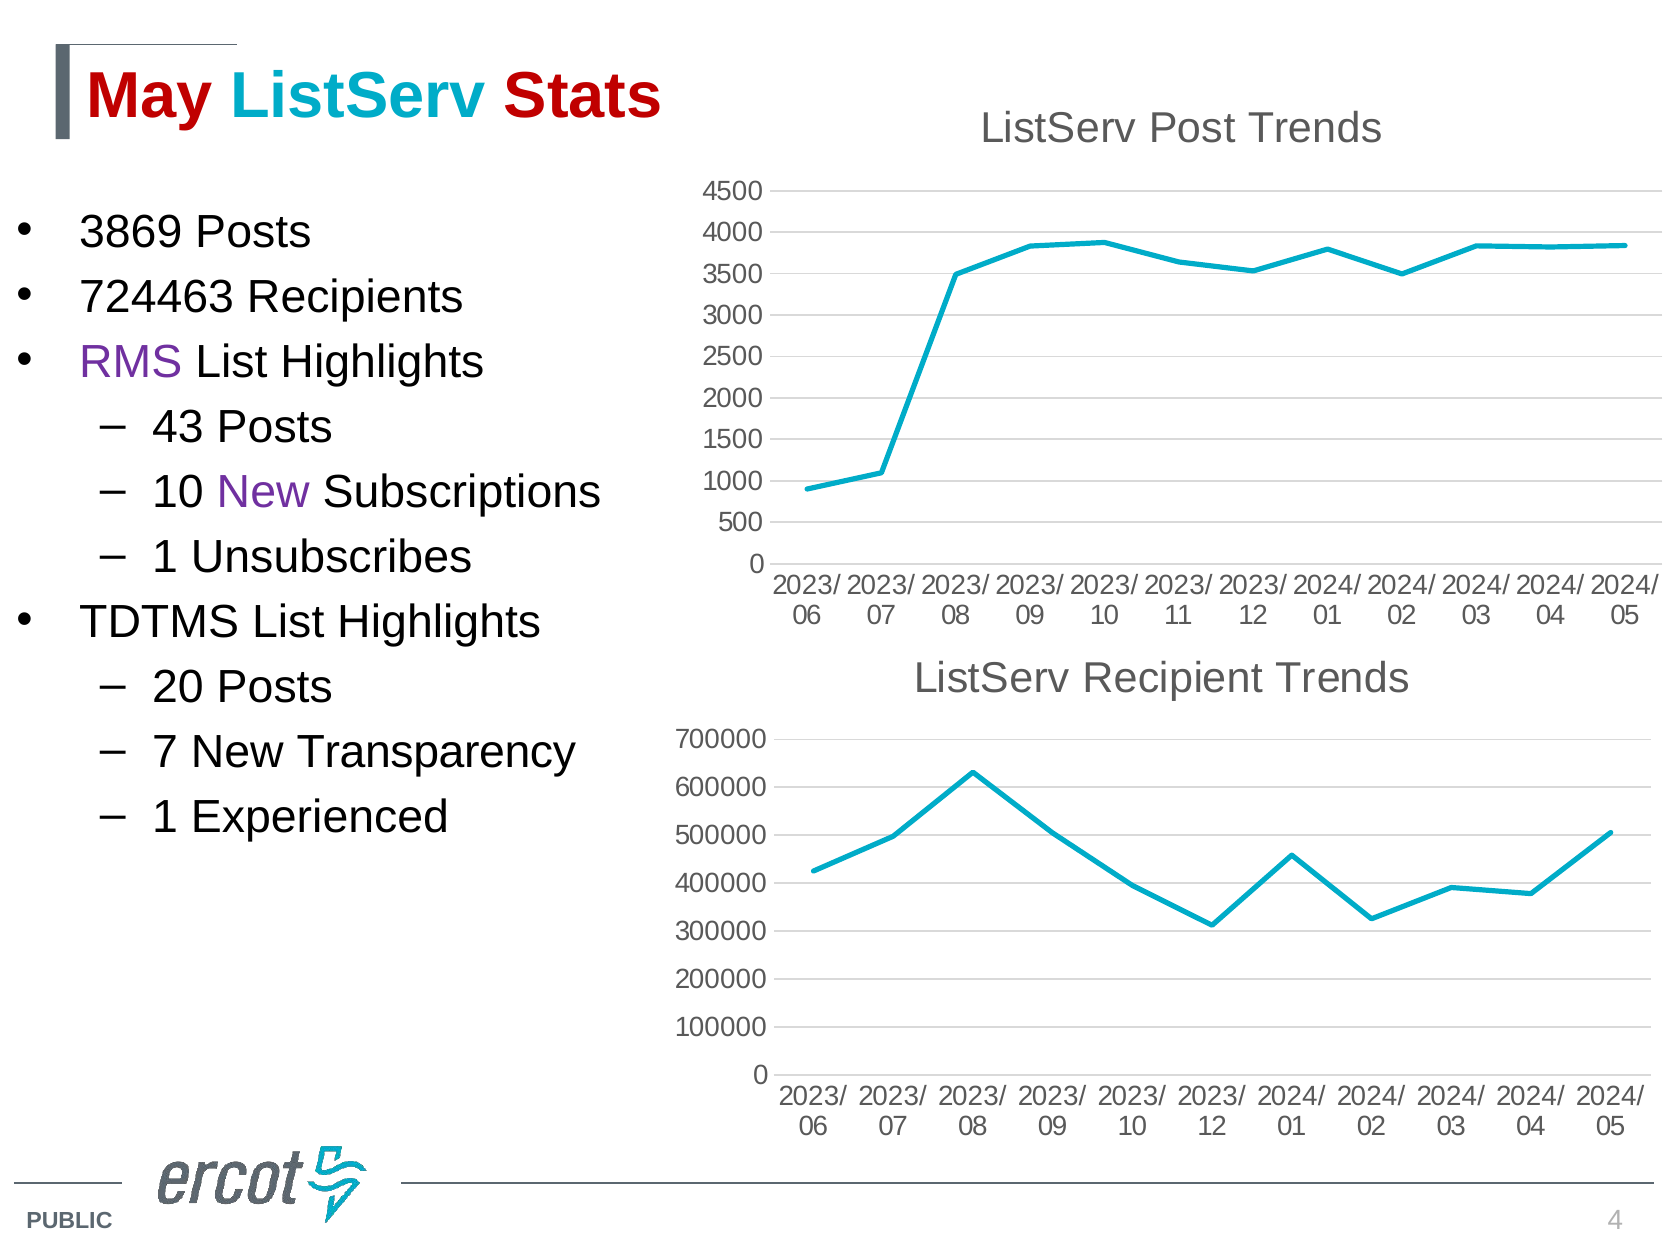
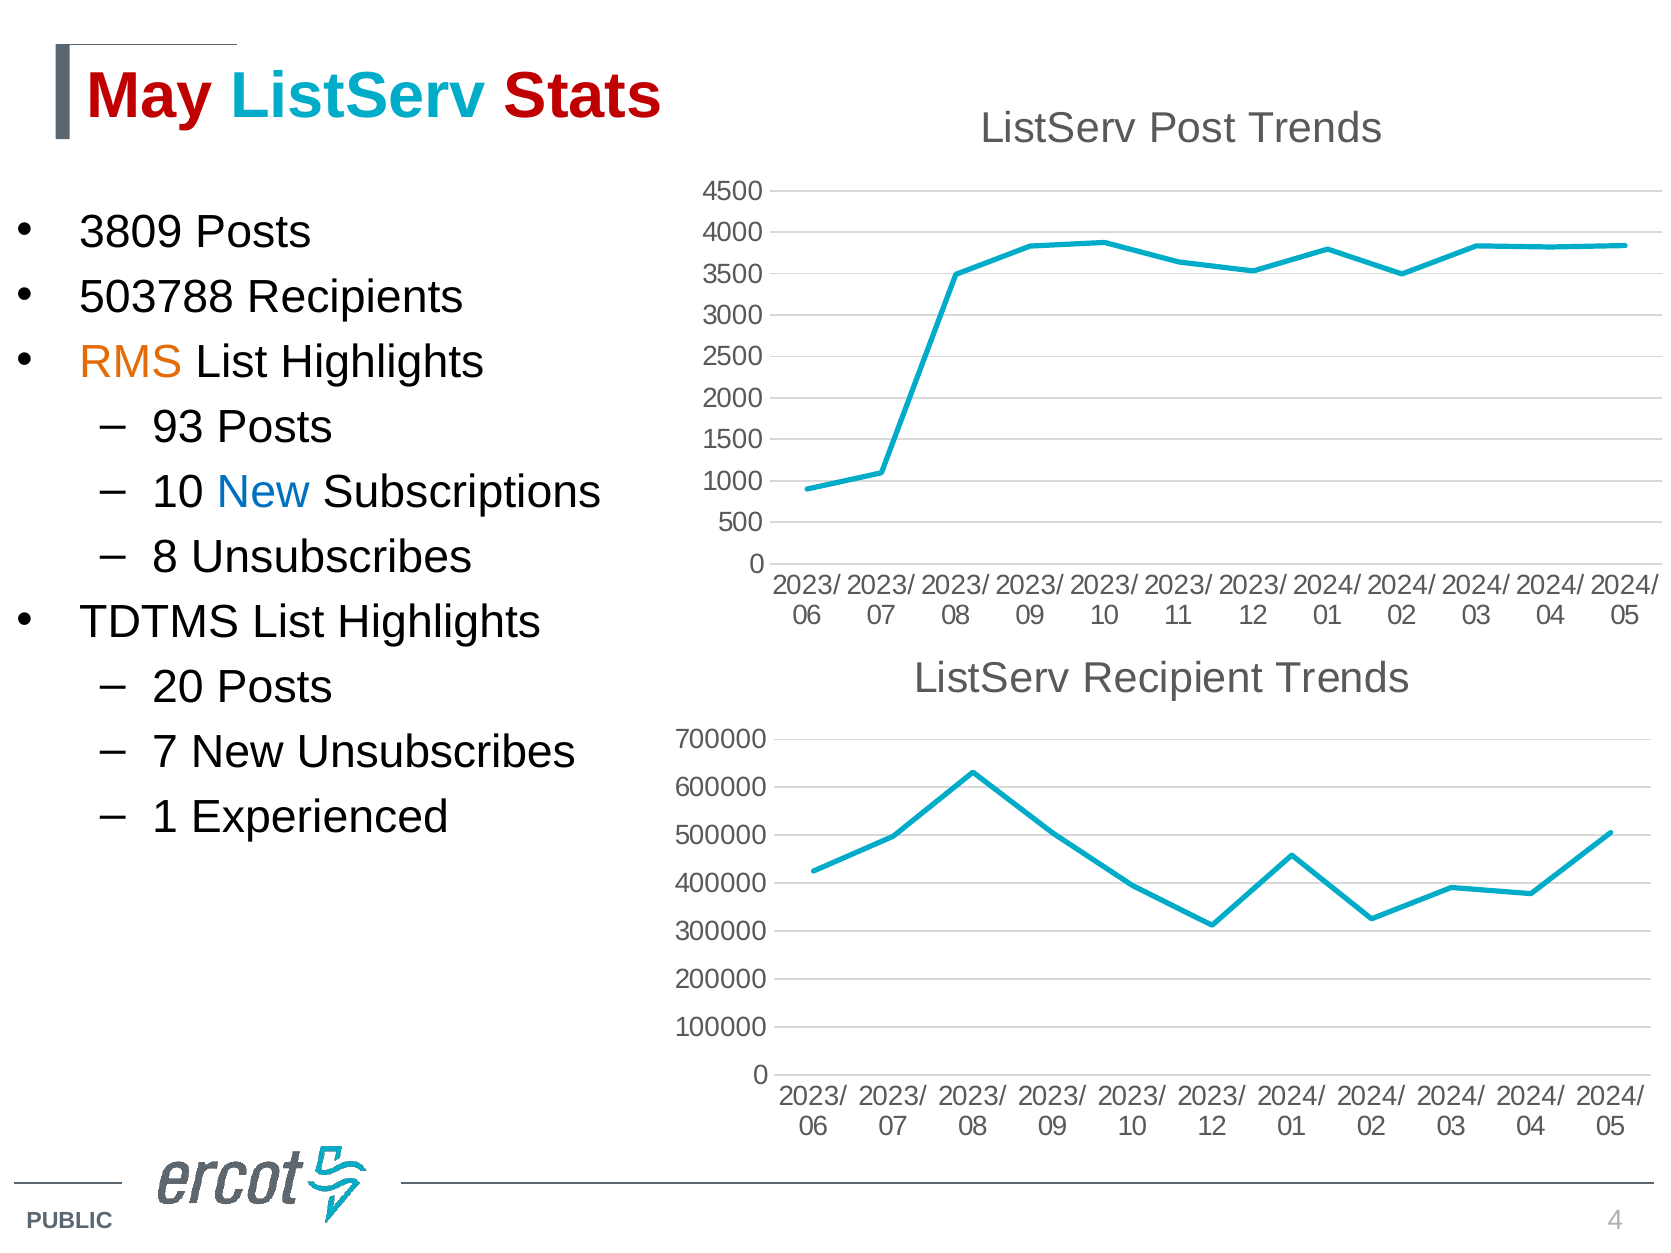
3869: 3869 -> 3809 (131, 232)
724463: 724463 -> 503788 (157, 297)
RMS colour: purple -> orange (131, 362)
43: 43 -> 93 (178, 427)
New colour: purple -> blue (263, 492)
1: 1 -> 8 (165, 557)
New Transparency: Transparency -> Unsubscribes (436, 752)
